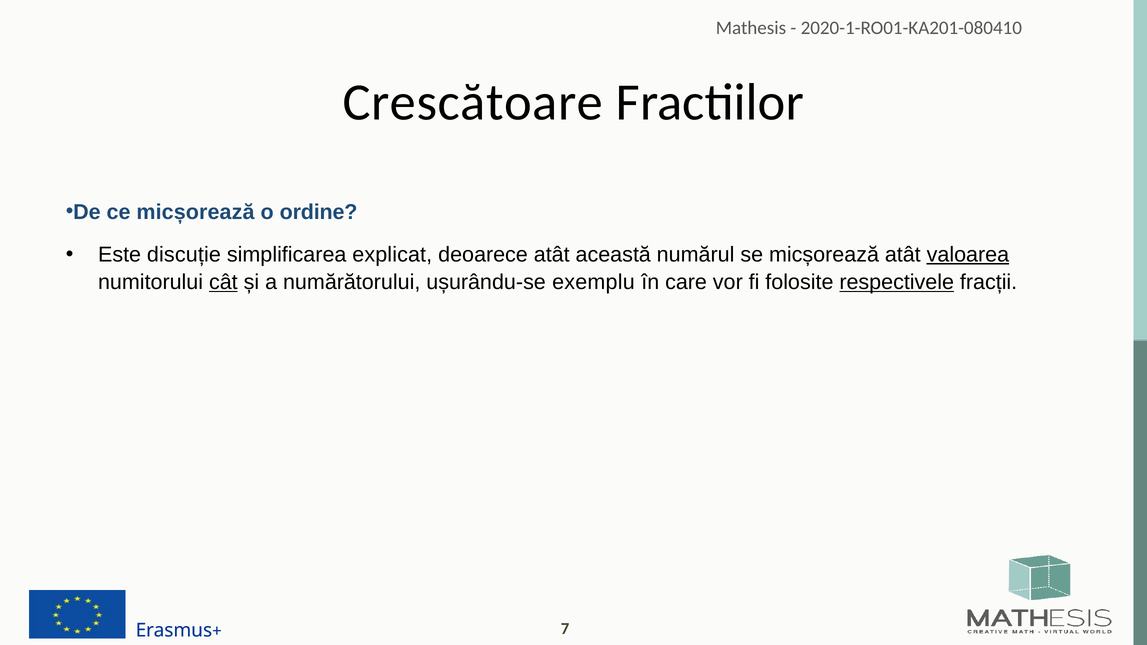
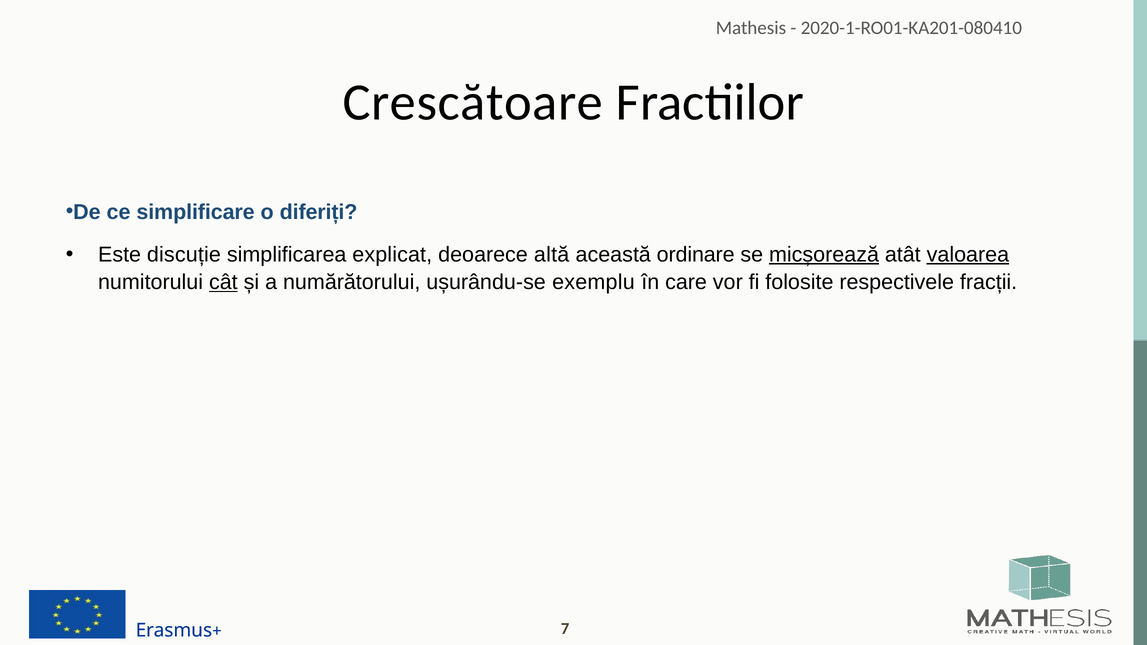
ce micșorează: micșorează -> simplificare (196, 212)
ordine: ordine -> diferiți (319, 212)
deoarece atât: atât -> altă (552, 255)
numărul: numărul -> ordinare (696, 255)
micșorează underline: none -> present (824, 255)
respectivele underline: present -> none (897, 282)
